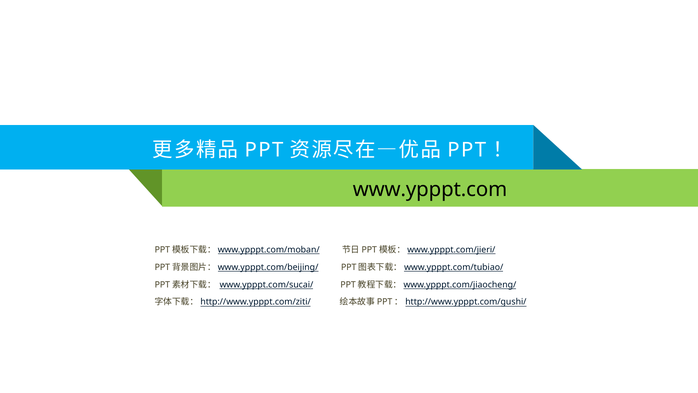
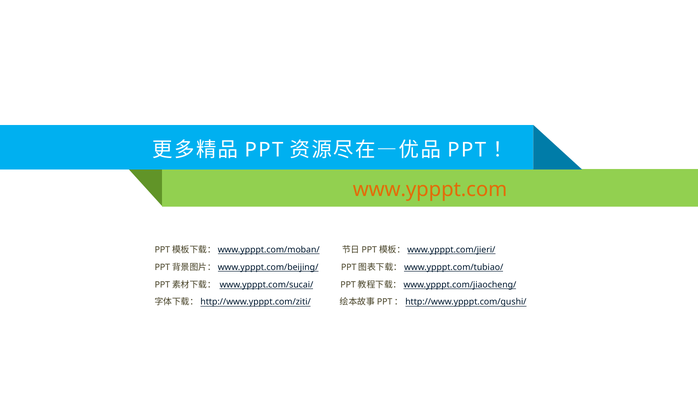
www.ypppt.com colour: black -> orange (430, 189)
